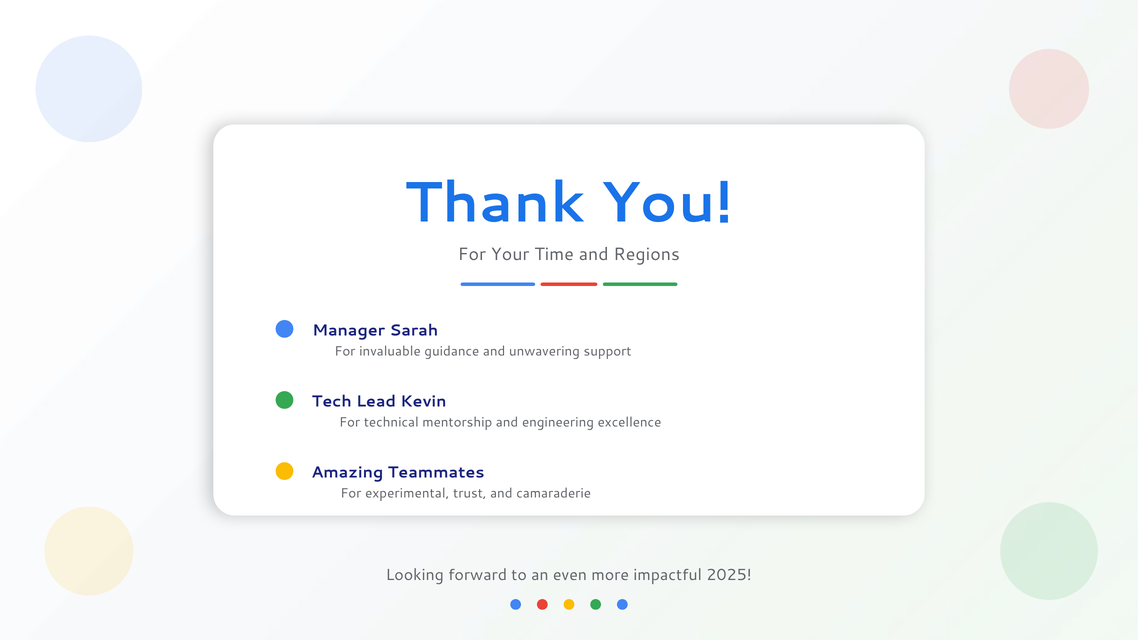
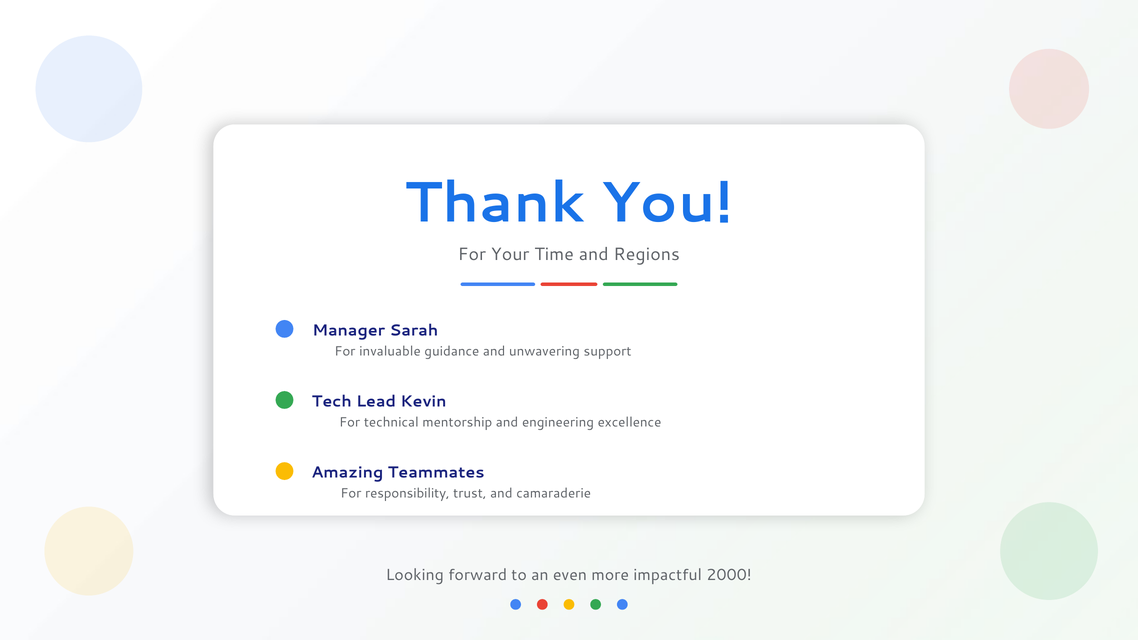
experimental: experimental -> responsibility (407, 494)
2025: 2025 -> 2000 (729, 575)
